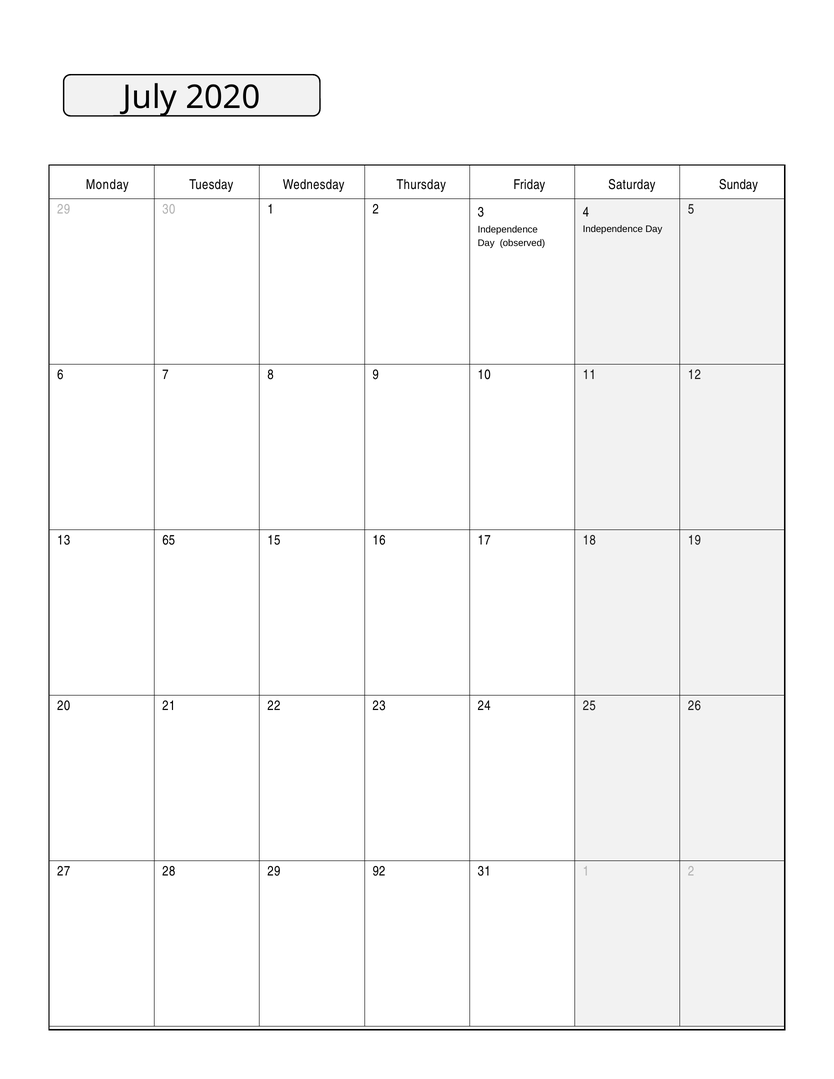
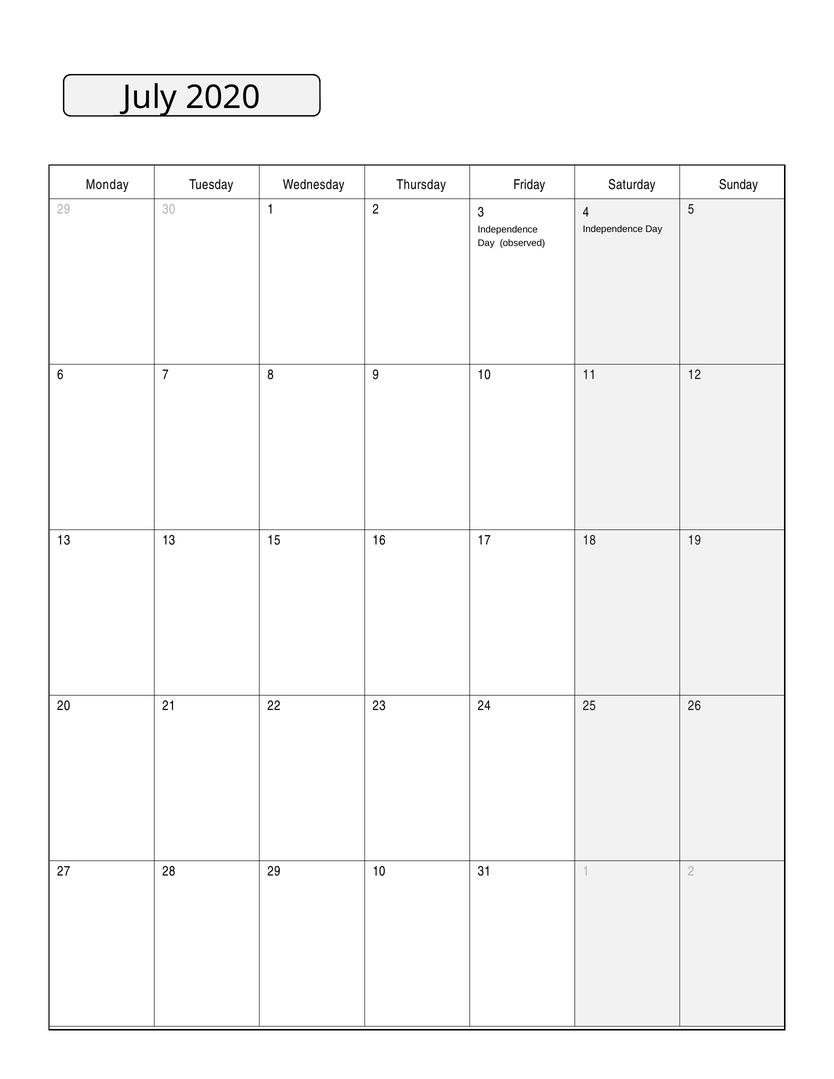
13 65: 65 -> 13 (169, 541)
29 92: 92 -> 10 (379, 872)
